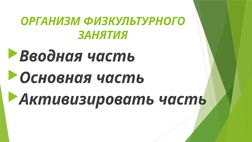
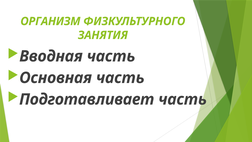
Активизировать: Активизировать -> Подготавливает (87, 99)
